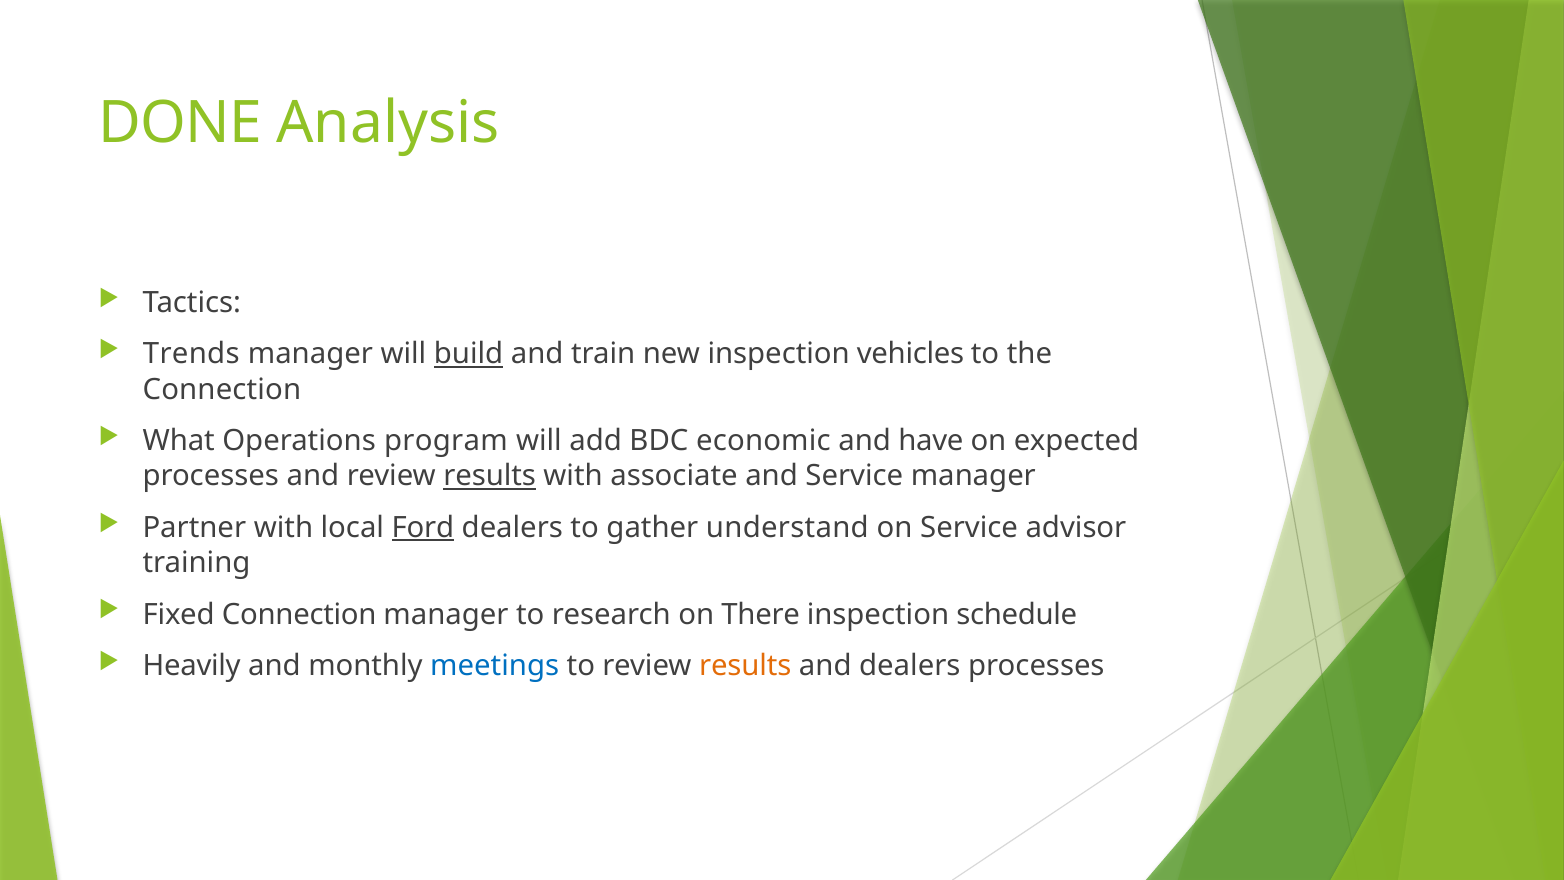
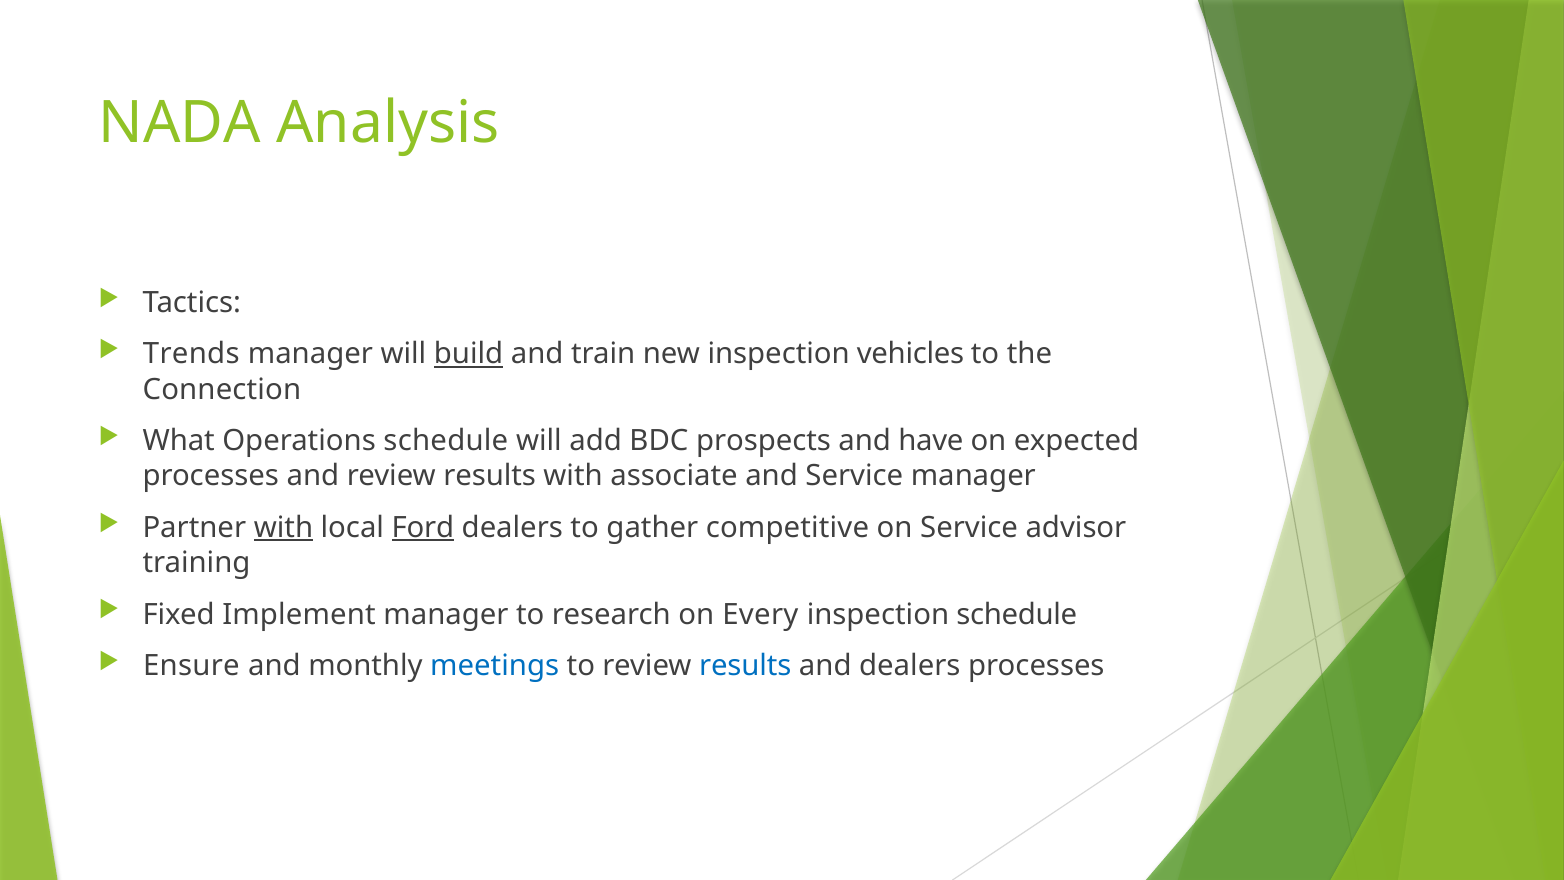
DONE: DONE -> NADA (180, 123)
Operations program: program -> schedule (446, 441)
economic: economic -> prospects (764, 441)
results underline: present -> none (490, 476)
with underline: none -> present (283, 528)
understand: understand -> competitive (787, 528)
Fixed Connection: Connection -> Implement (299, 614)
There: There -> Every (760, 614)
Heavily: Heavily -> Ensure (191, 666)
results colour: orange -> blue (745, 666)
